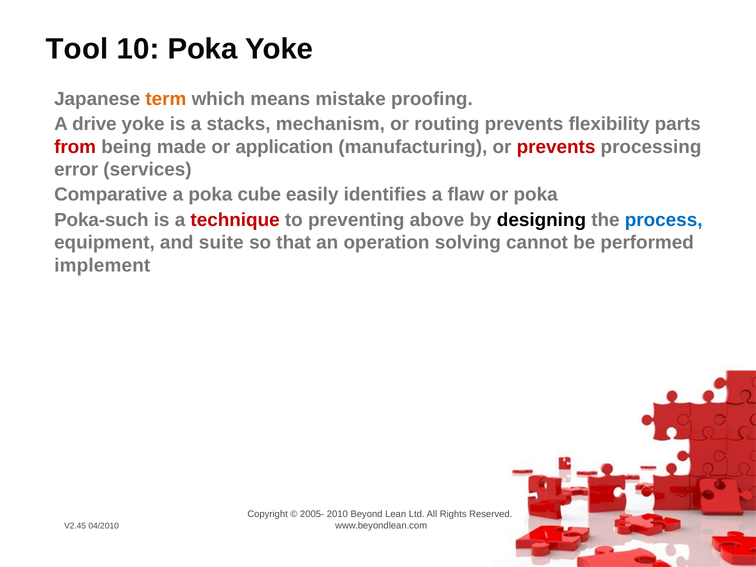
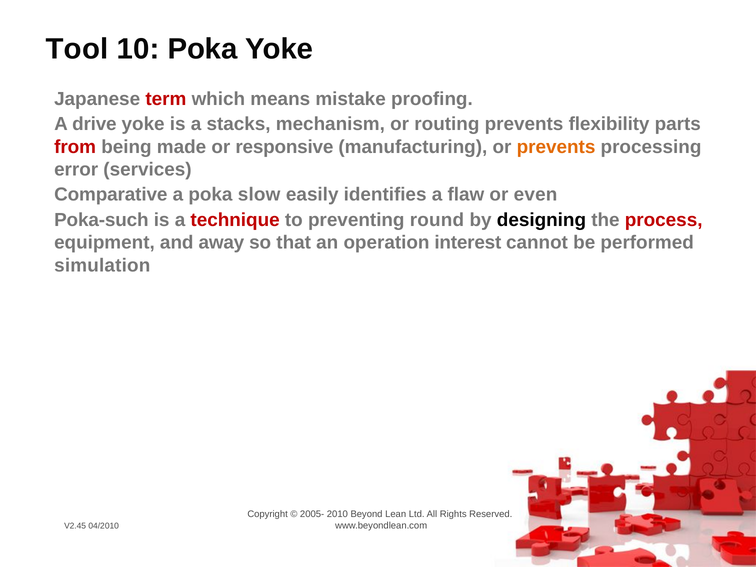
term colour: orange -> red (166, 99)
application: application -> responsive (284, 147)
prevents colour: red -> orange (556, 147)
cube: cube -> slow (259, 195)
or poka: poka -> even (536, 195)
above: above -> round (437, 220)
process colour: blue -> red (664, 220)
suite: suite -> away (221, 243)
solving: solving -> interest (468, 243)
implement: implement -> simulation (102, 265)
